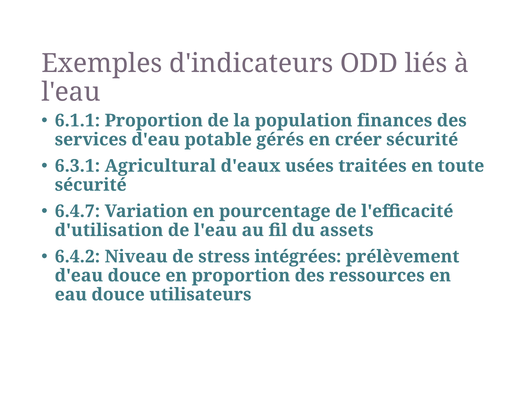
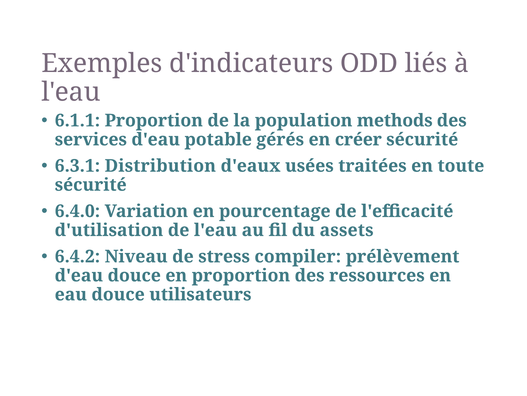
finances: finances -> methods (395, 120)
Agricultural: Agricultural -> Distribution (160, 166)
6.4.7: 6.4.7 -> 6.4.0 (77, 211)
intégrées: intégrées -> compiler (298, 256)
